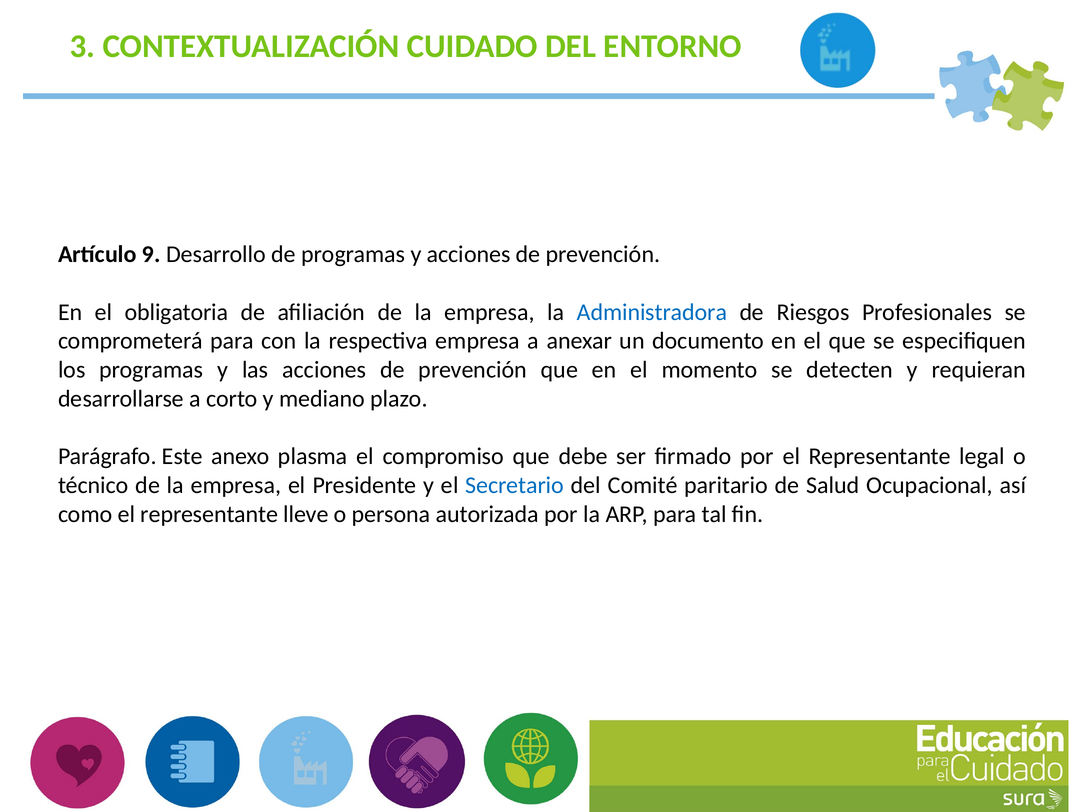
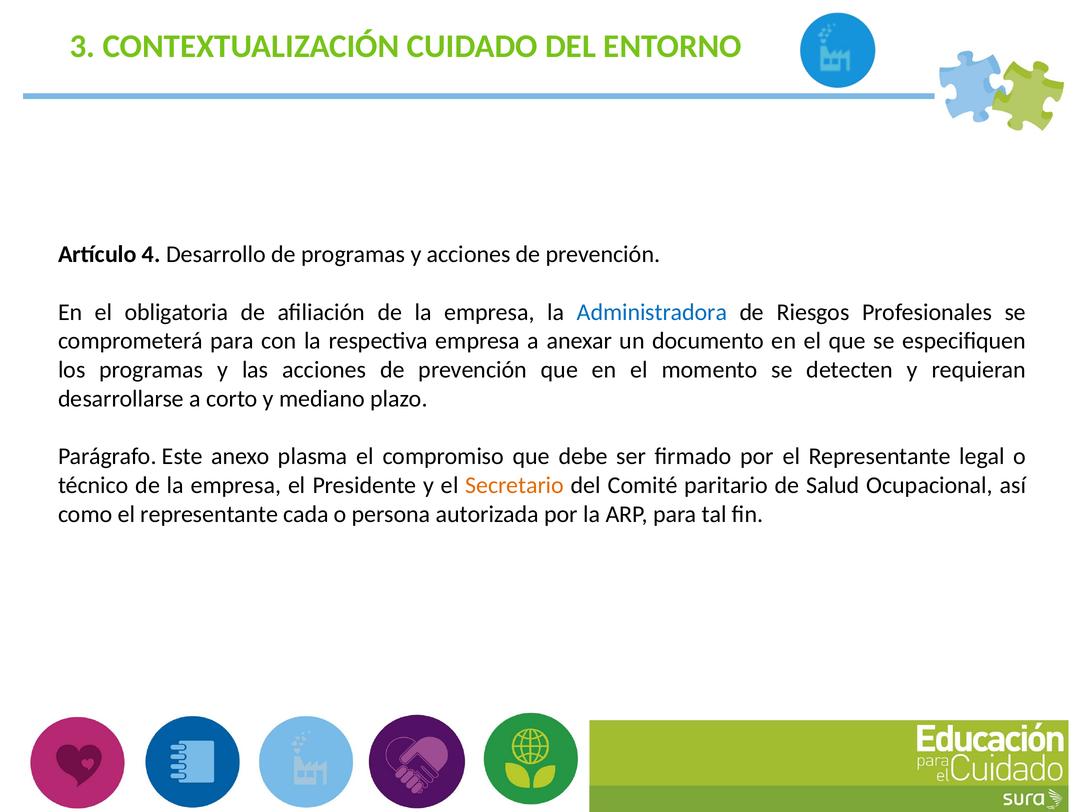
9: 9 -> 4 (151, 254)
Secretario colour: blue -> orange (515, 485)
lleve: lleve -> cada (306, 514)
